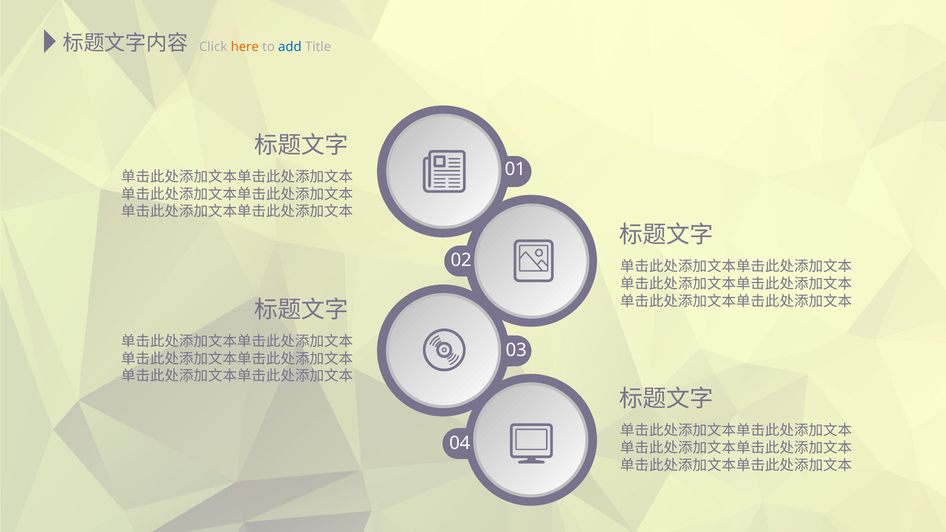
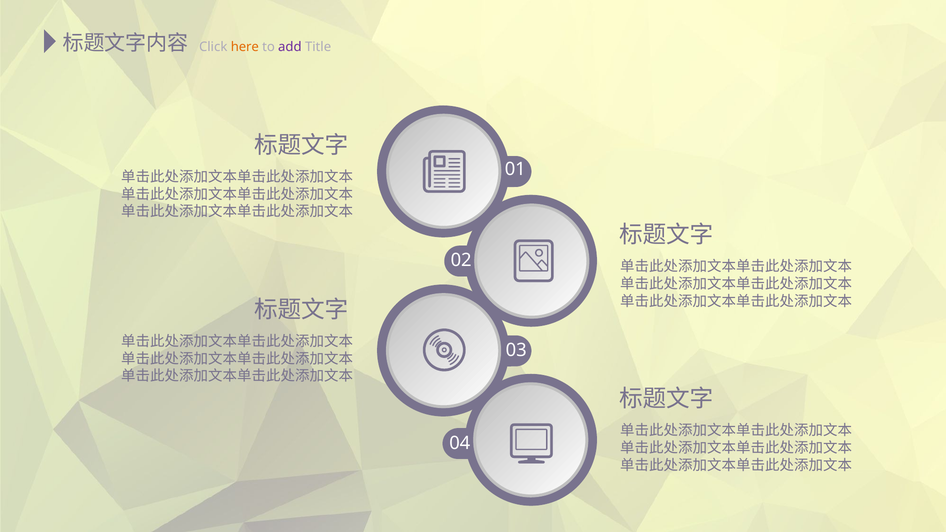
add colour: blue -> purple (290, 47)
